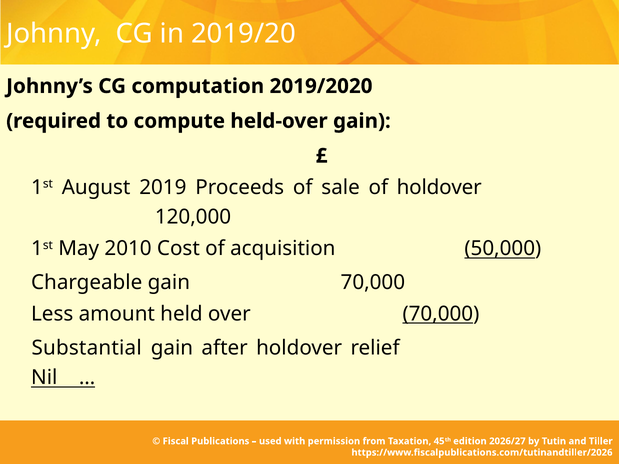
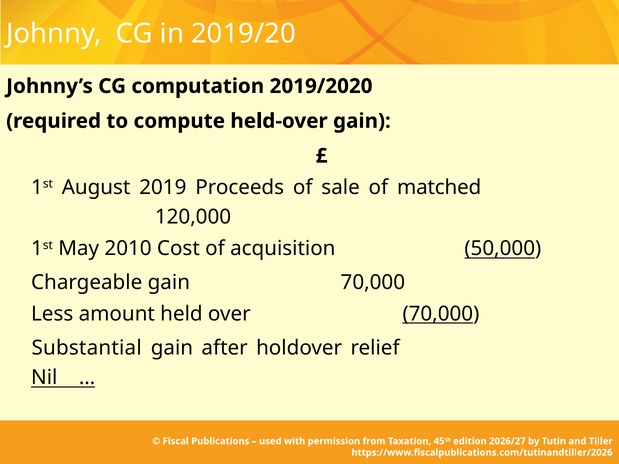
of holdover: holdover -> matched (439, 187)
